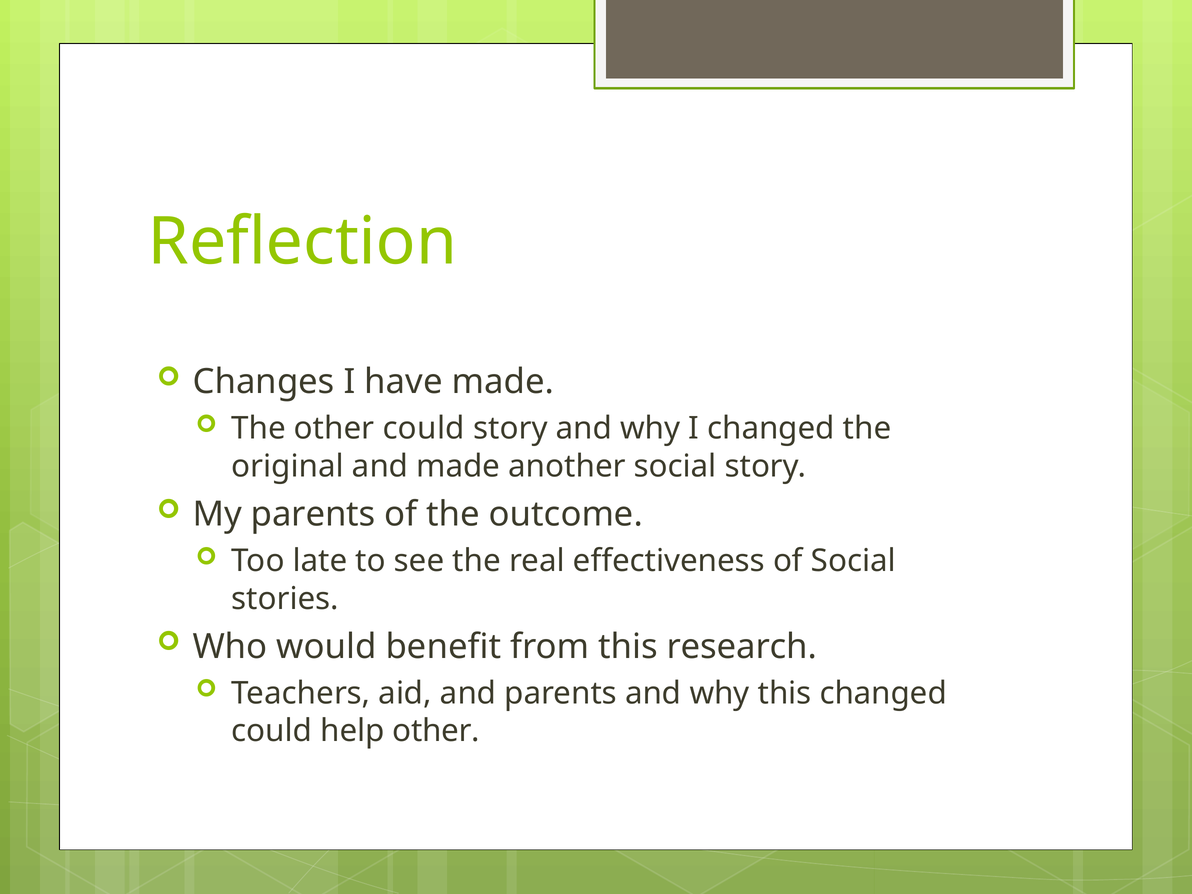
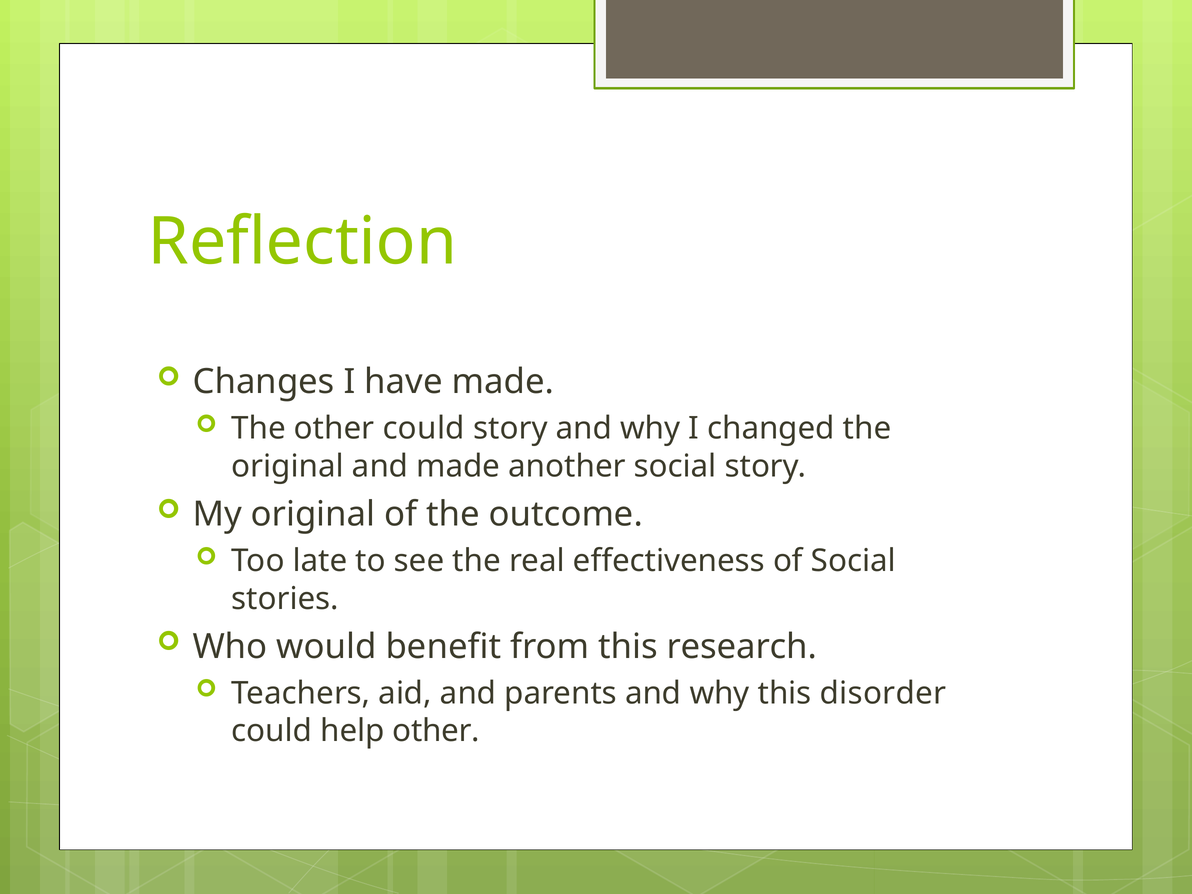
My parents: parents -> original (313, 514)
this changed: changed -> disorder (883, 693)
